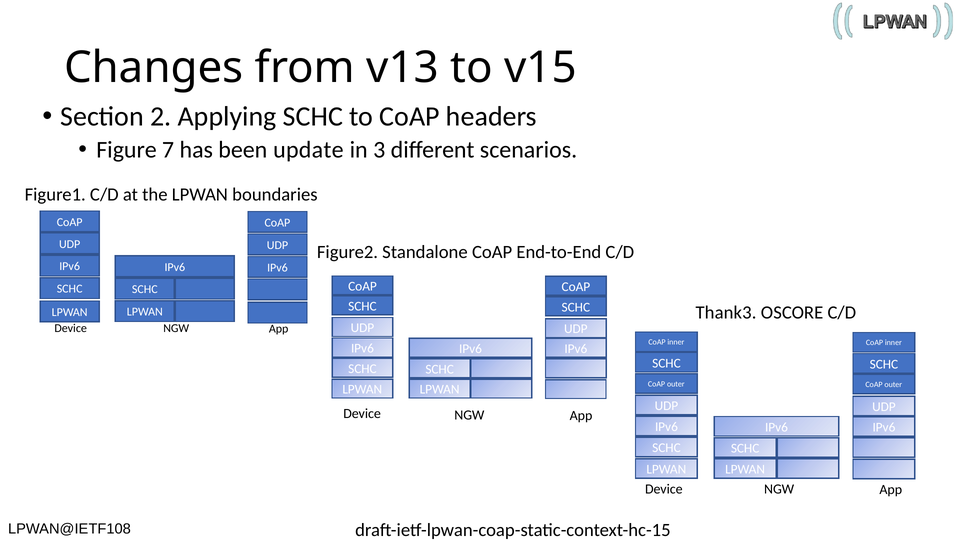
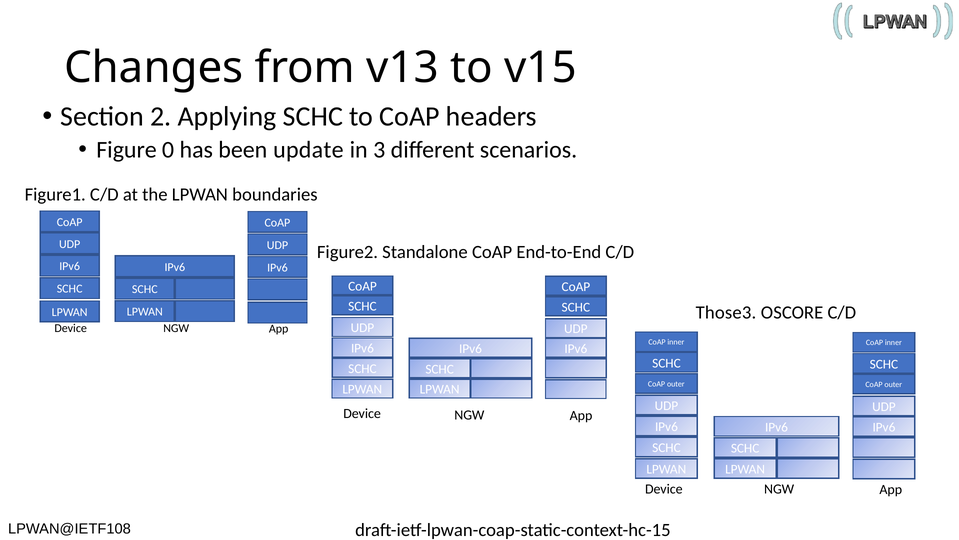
7: 7 -> 0 (168, 150)
Thank3: Thank3 -> Those3 (726, 312)
